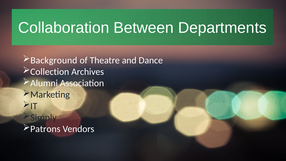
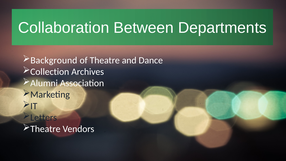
Simply: Simply -> Letters (44, 117)
Patrons: Patrons -> Theatre (45, 129)
